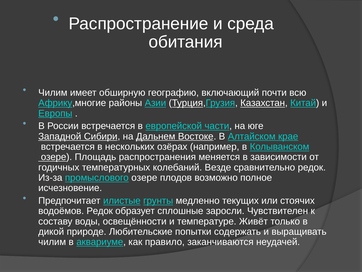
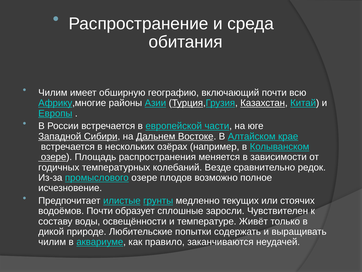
водоёмов Редок: Редок -> Почти (100, 211)
